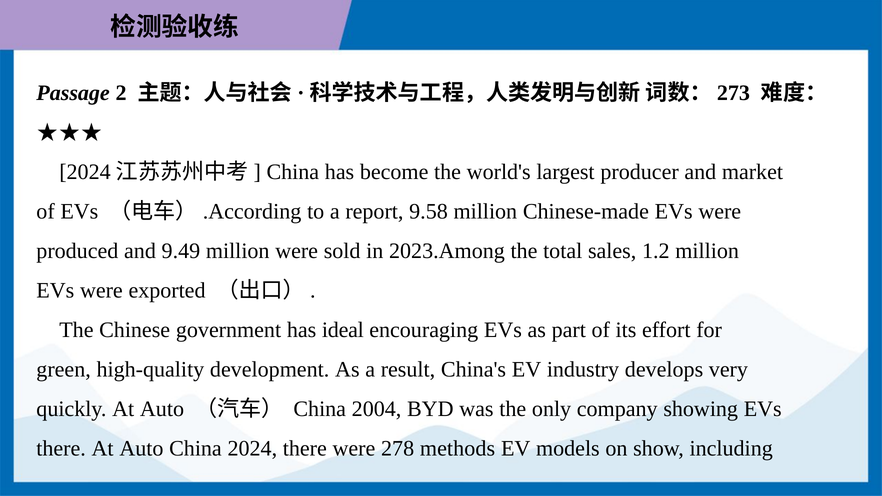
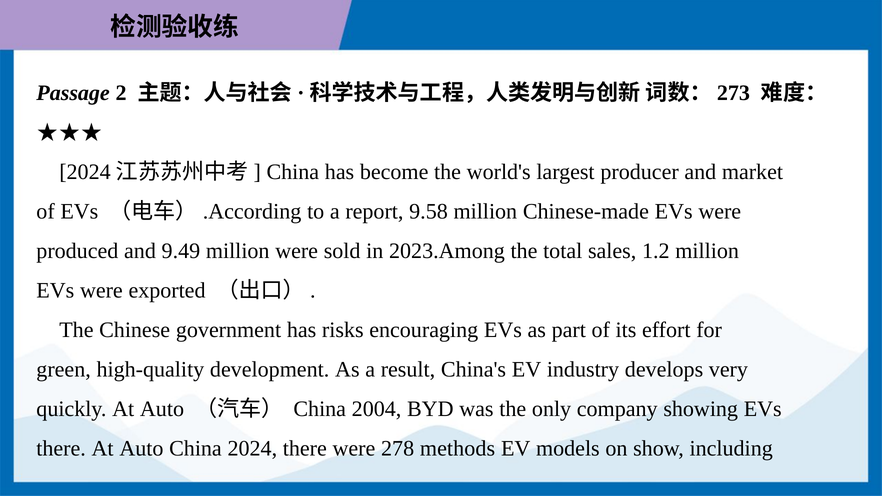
ideal: ideal -> risks (343, 330)
